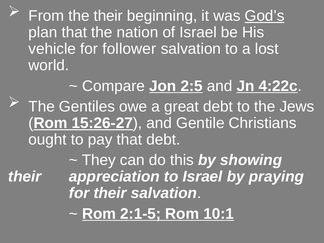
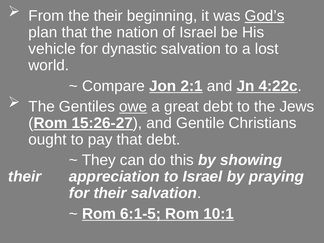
follower: follower -> dynastic (129, 49)
2:5: 2:5 -> 2:1 (192, 86)
owe underline: none -> present (133, 107)
2:1-5: 2:1-5 -> 6:1-5 (141, 214)
